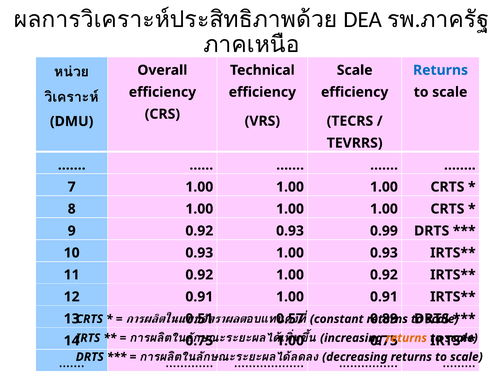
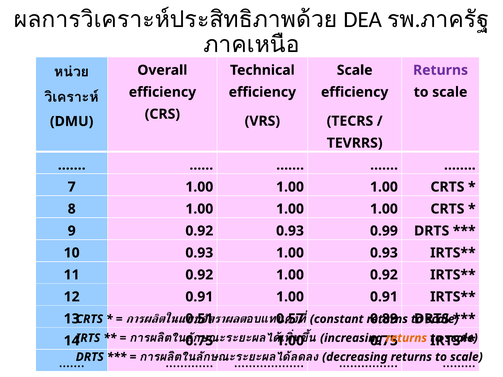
Returns colour: blue -> purple (441, 70)
